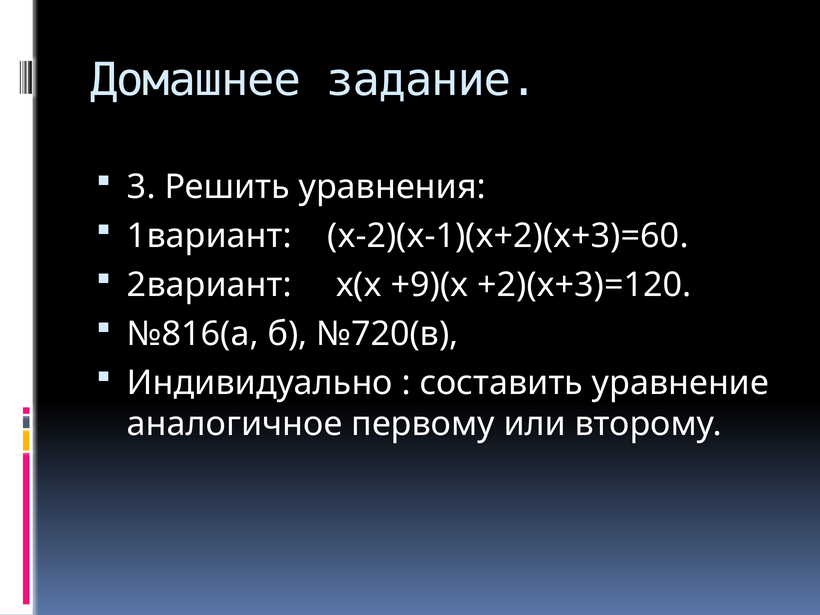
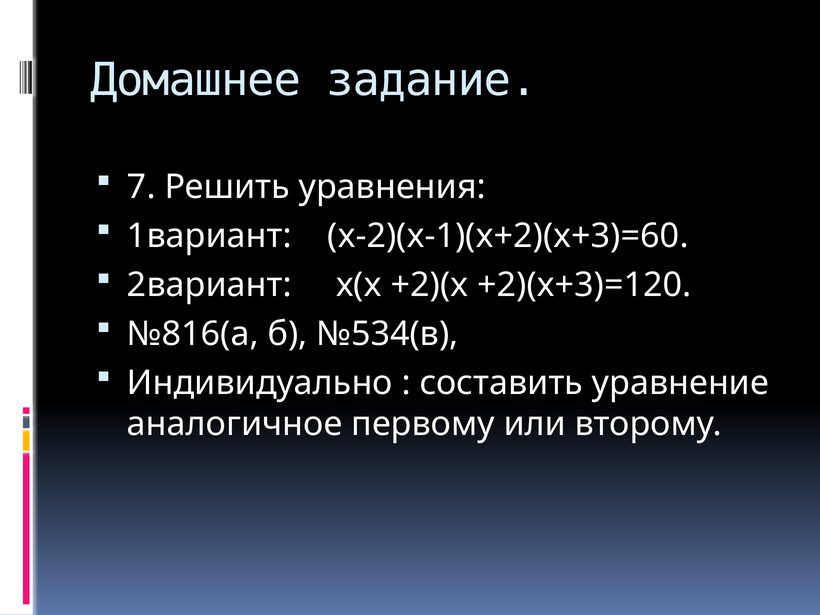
3: 3 -> 7 (141, 187)
+9)(x: +9)(x -> +2)(x (430, 285)
№720(в: №720(в -> №534(в (387, 334)
